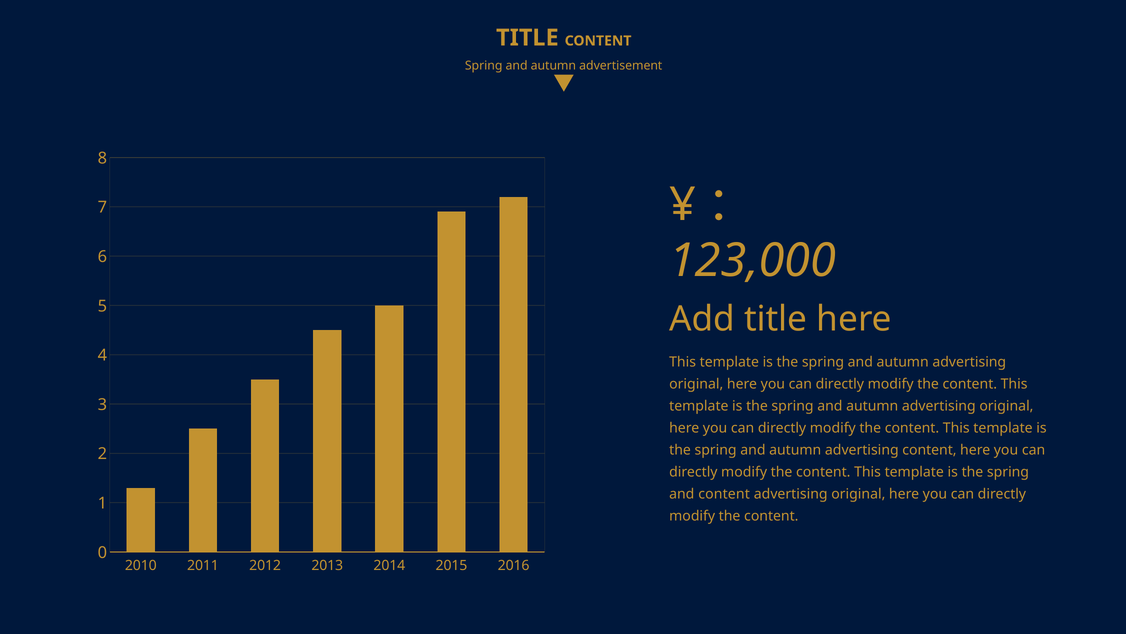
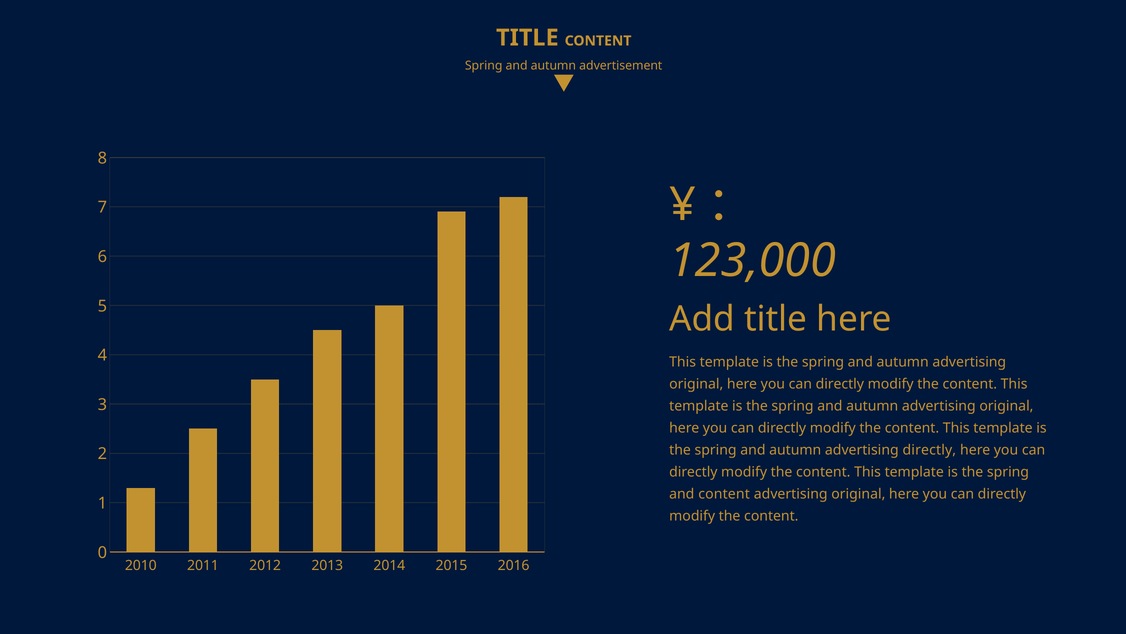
advertising content: content -> directly (929, 450)
